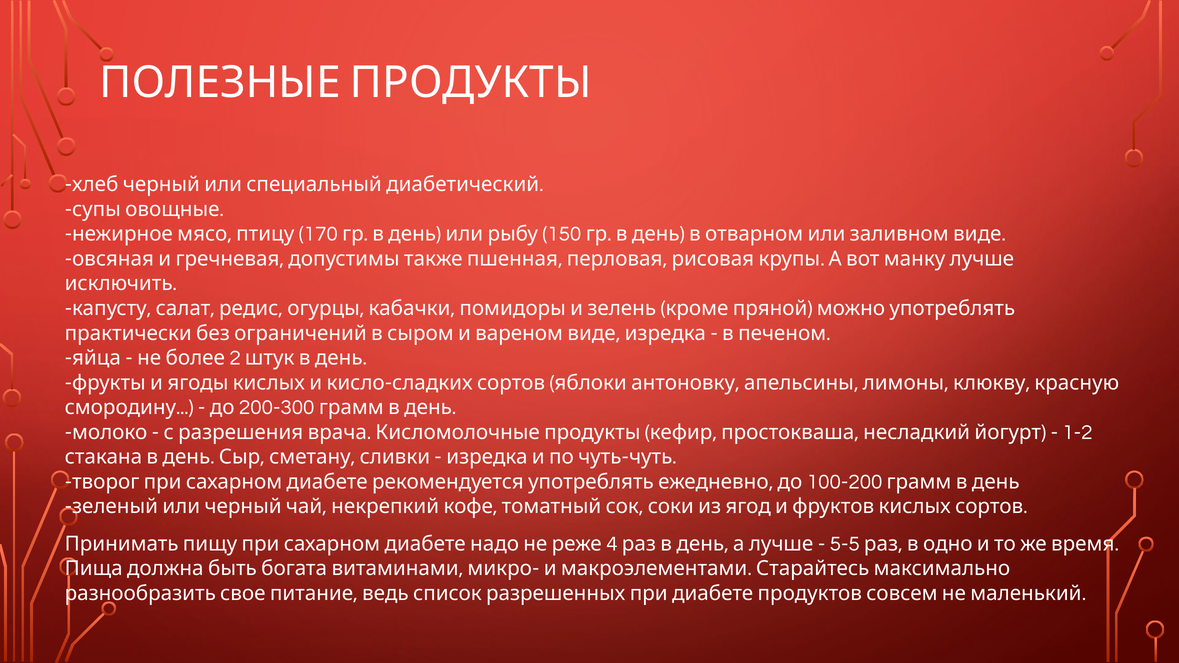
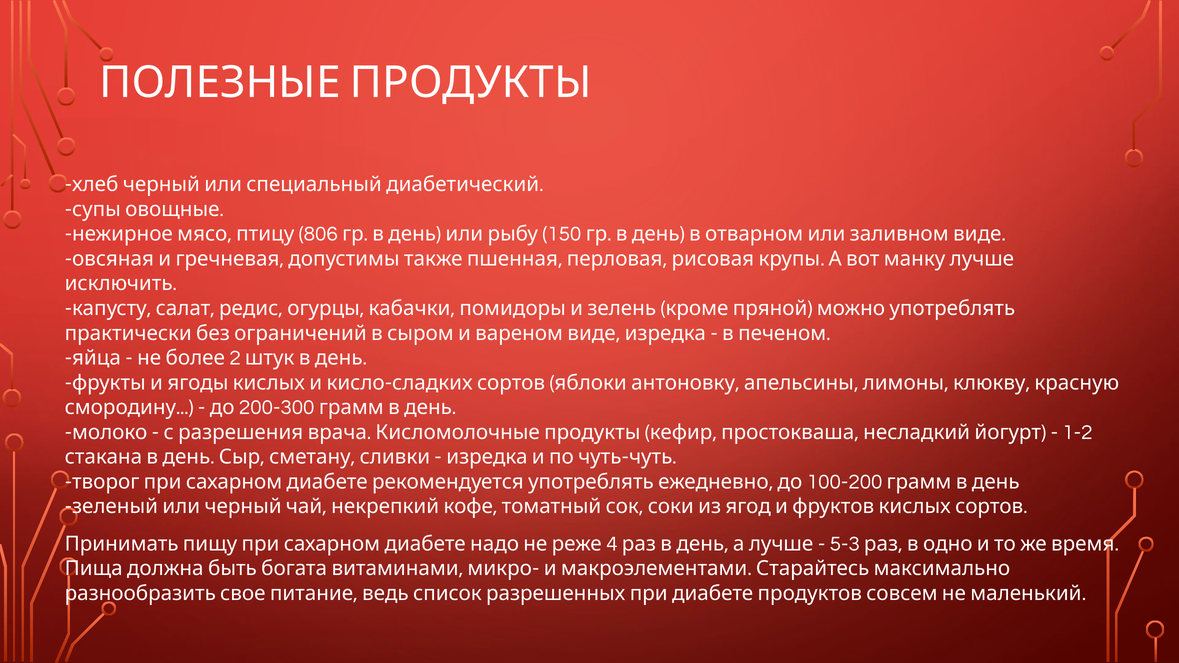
170: 170 -> 806 (318, 234)
5-5: 5-5 -> 5-3 (845, 544)
